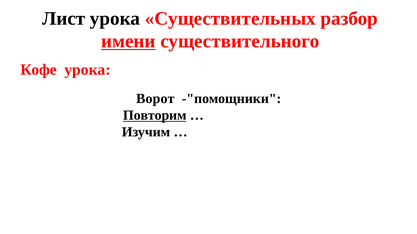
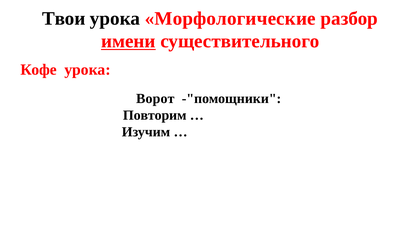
Лист: Лист -> Твои (64, 19)
Существительных: Существительных -> Морфологические (230, 19)
Повторим underline: present -> none (155, 116)
